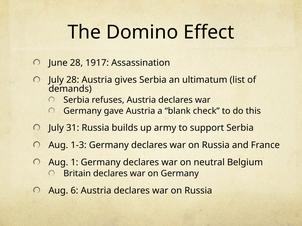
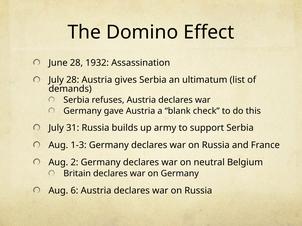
1917: 1917 -> 1932 (97, 63)
1: 1 -> 2 (74, 163)
